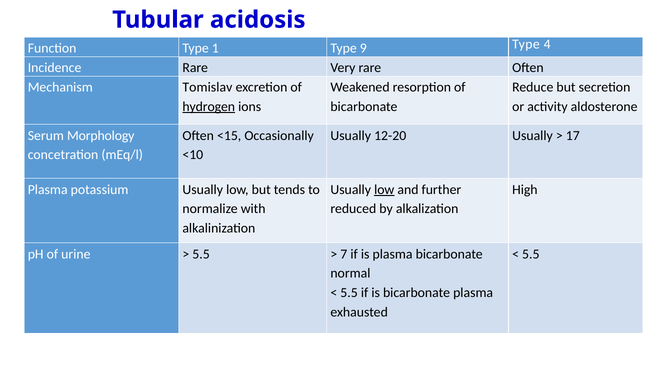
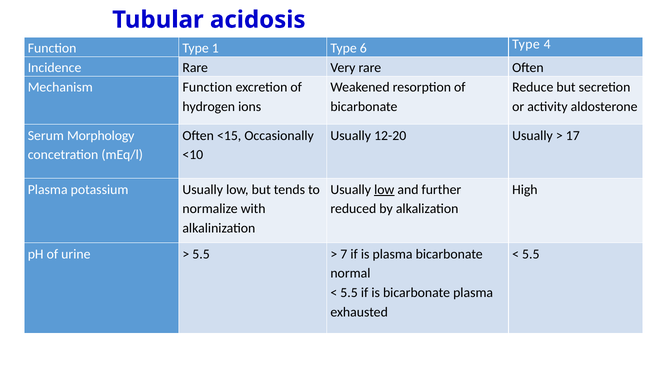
9: 9 -> 6 (363, 48)
Mechanism Tomislav: Tomislav -> Function (207, 87)
hydrogen underline: present -> none (209, 107)
